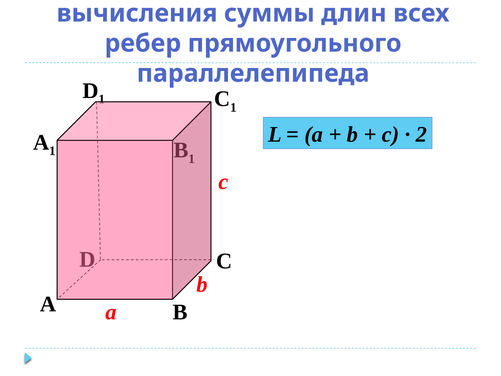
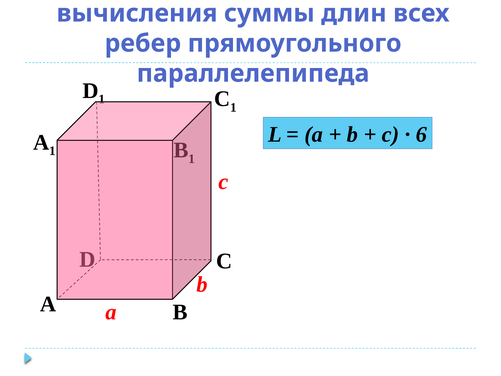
2: 2 -> 6 (421, 134)
